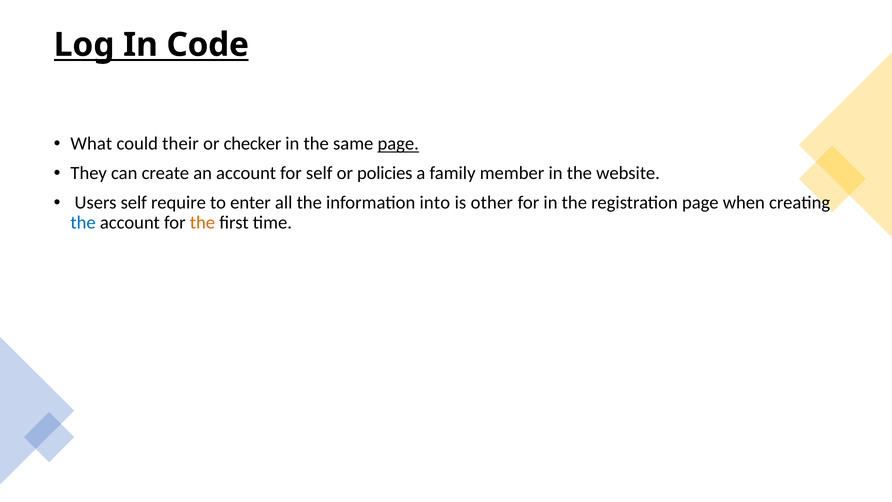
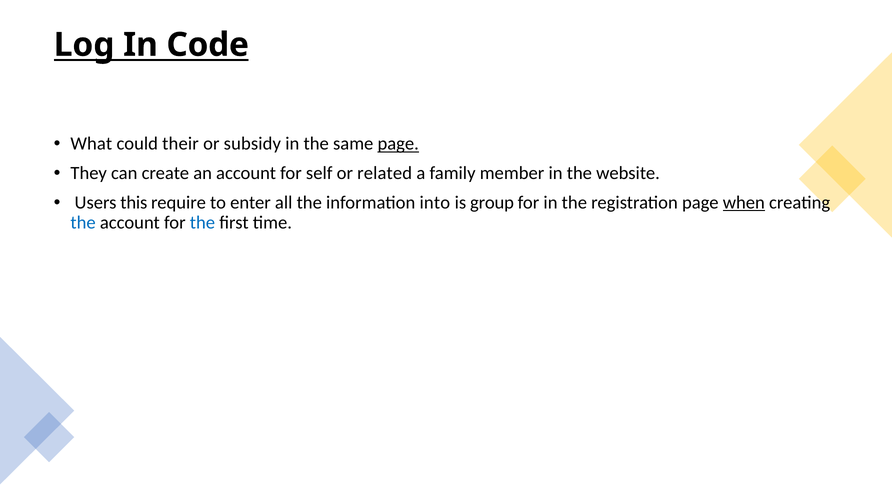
checker: checker -> subsidy (252, 144)
policies: policies -> related (385, 173)
Users self: self -> this (134, 203)
other: other -> group (492, 203)
when underline: none -> present (744, 203)
the colour: orange -> blue (202, 223)
